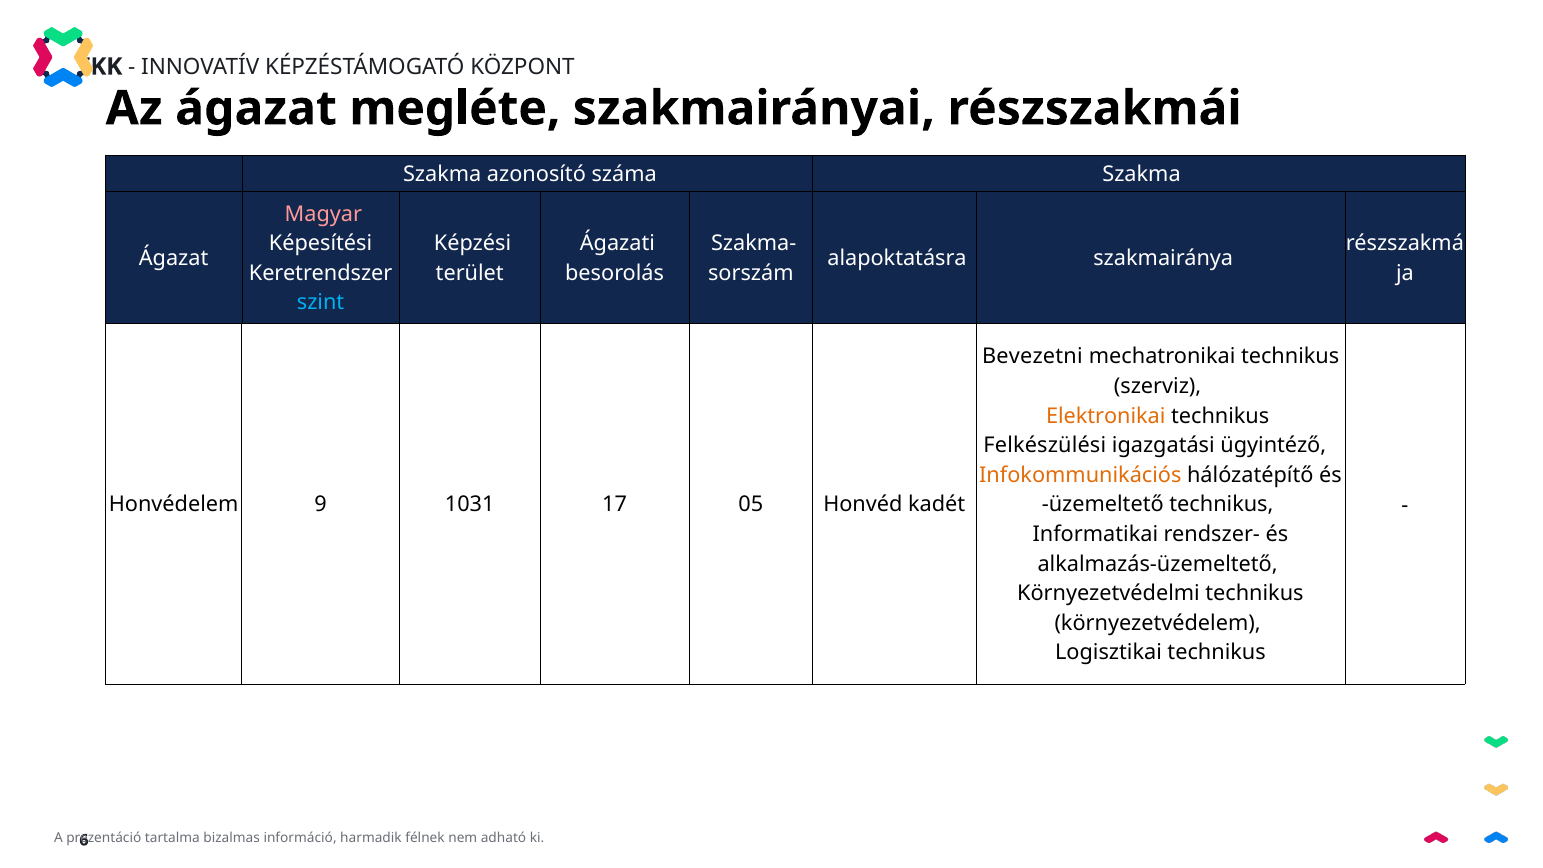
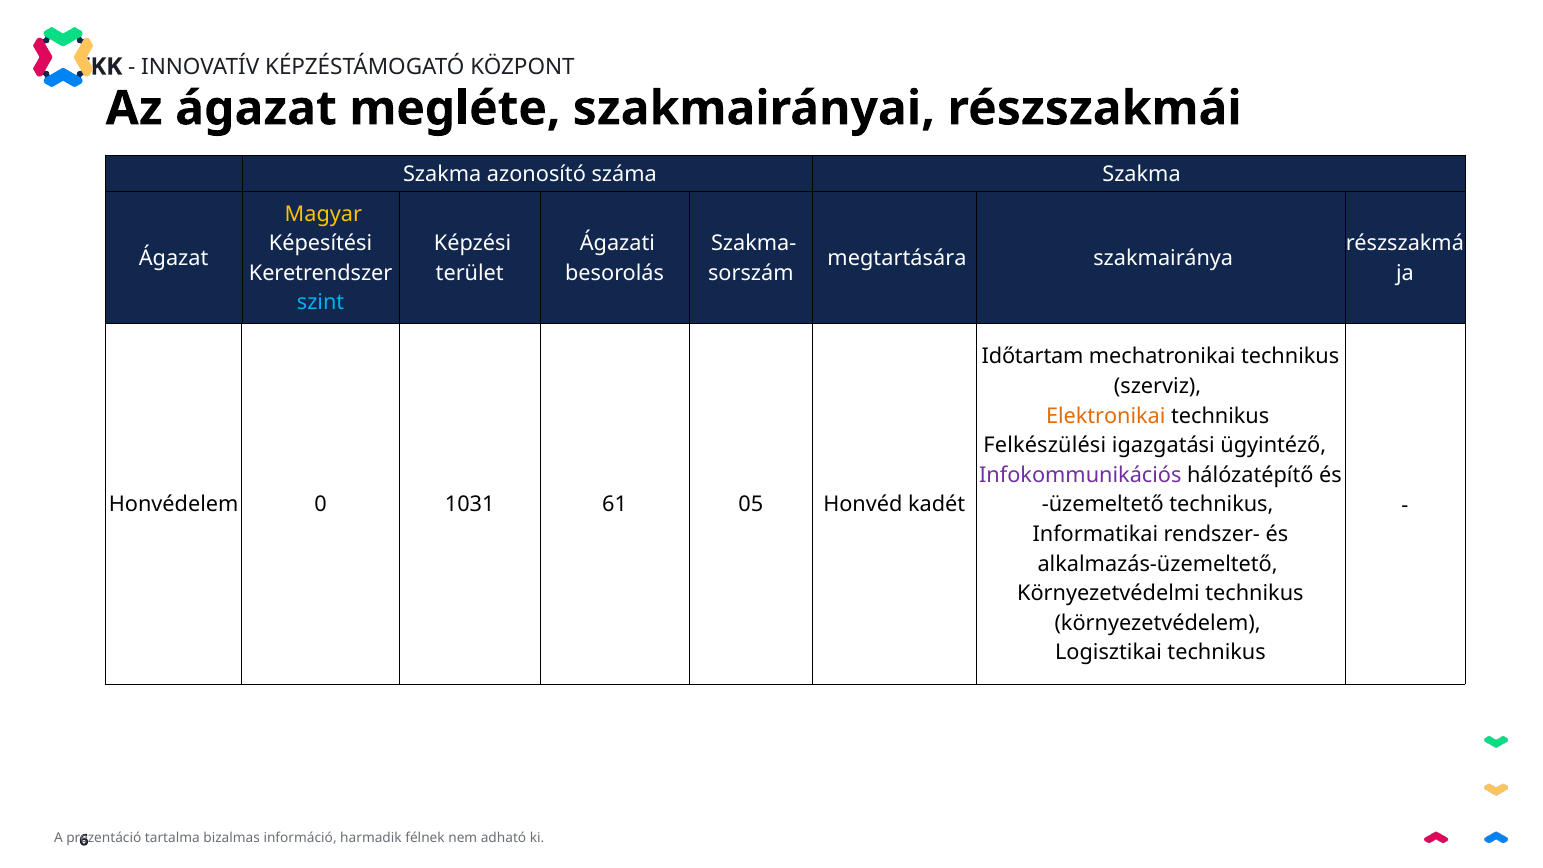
Magyar colour: pink -> yellow (323, 214)
alapoktatásra: alapoktatásra -> megtartására (897, 258)
Bevezetni: Bevezetni -> Időtartam (1033, 357)
Infokommunikációs colour: orange -> purple (1080, 475)
9: 9 -> 0 (321, 505)
17: 17 -> 61 (615, 505)
